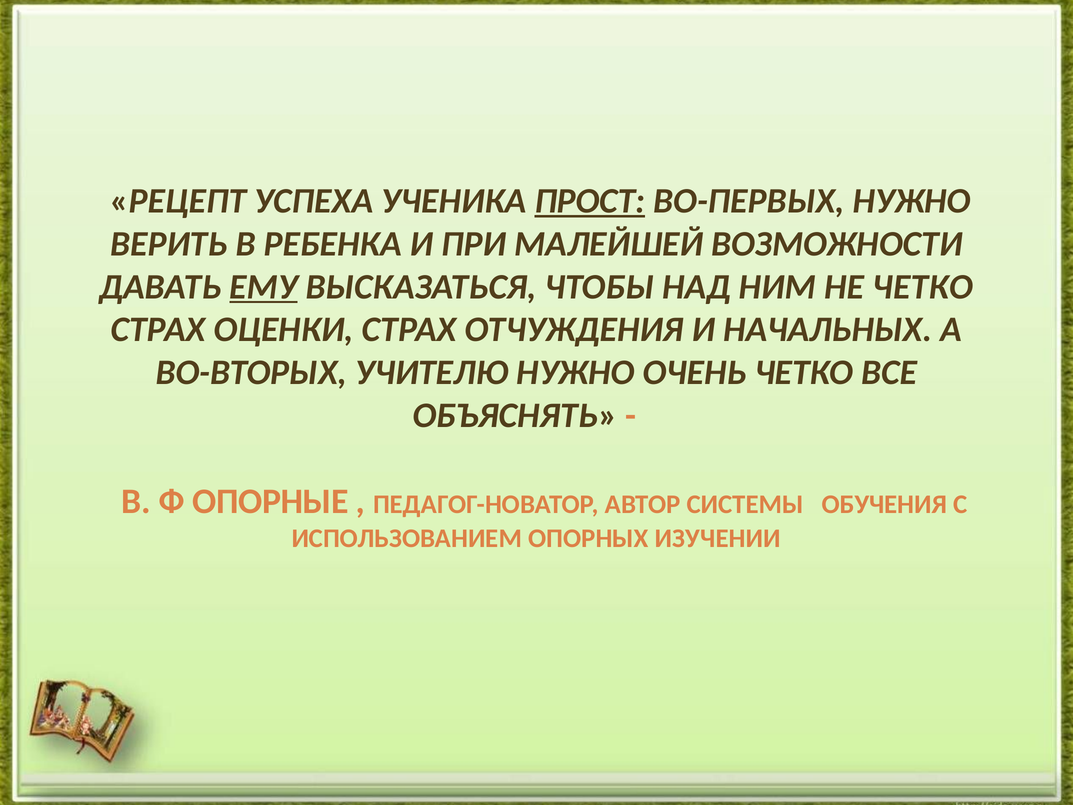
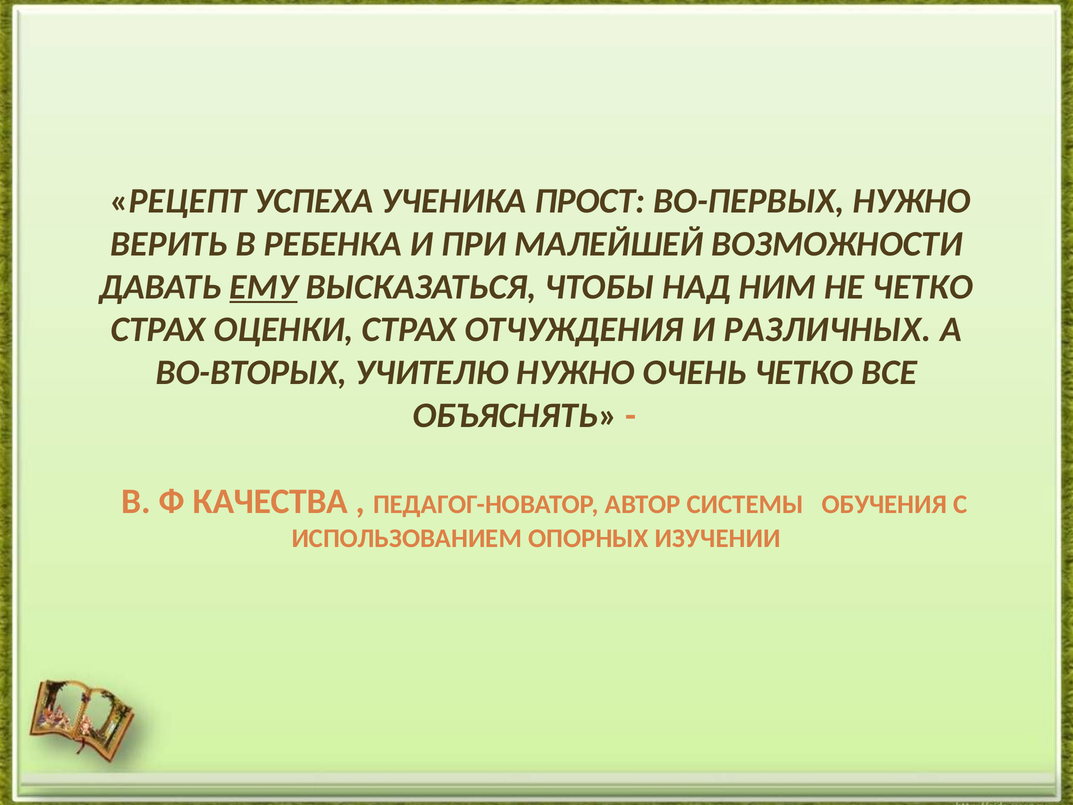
ПРОСТ underline: present -> none (590, 201)
НАЧАЛЬНЫХ: НАЧАЛЬНЫХ -> РАЗЛИЧНЫХ (827, 330)
ОПОРНЫЕ: ОПОРНЫЕ -> КАЧЕСТВА (270, 501)
